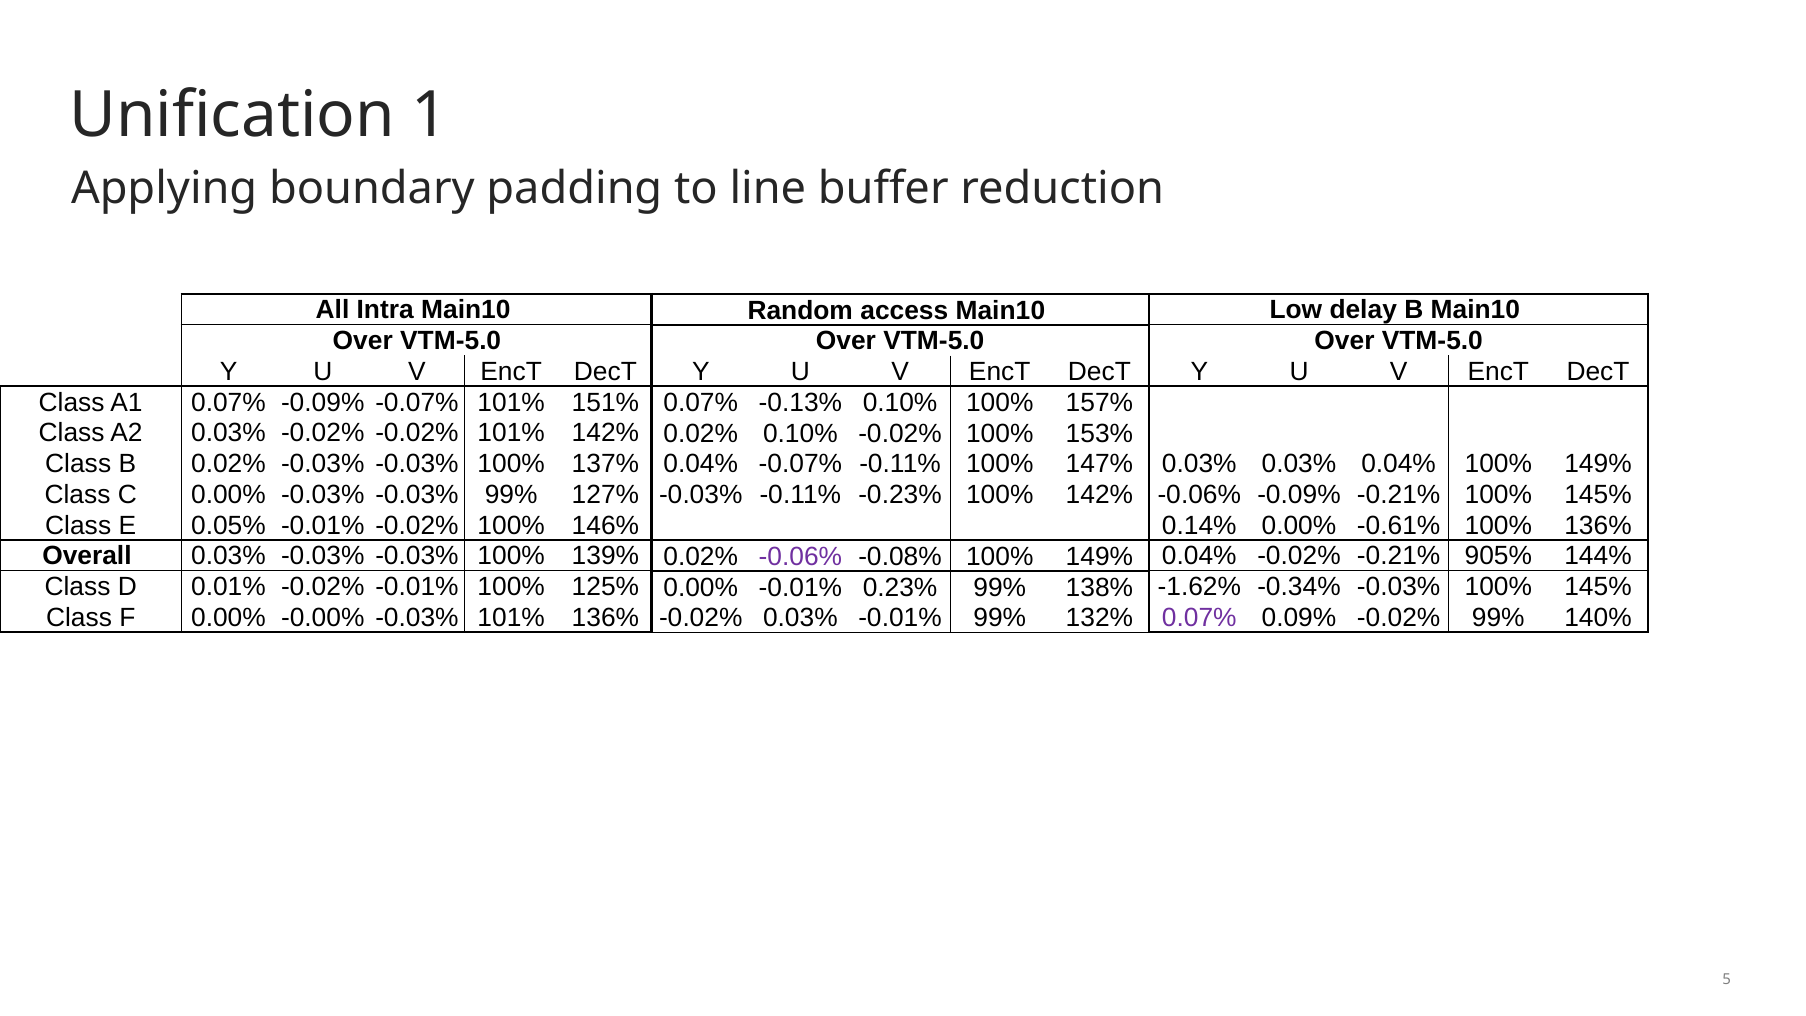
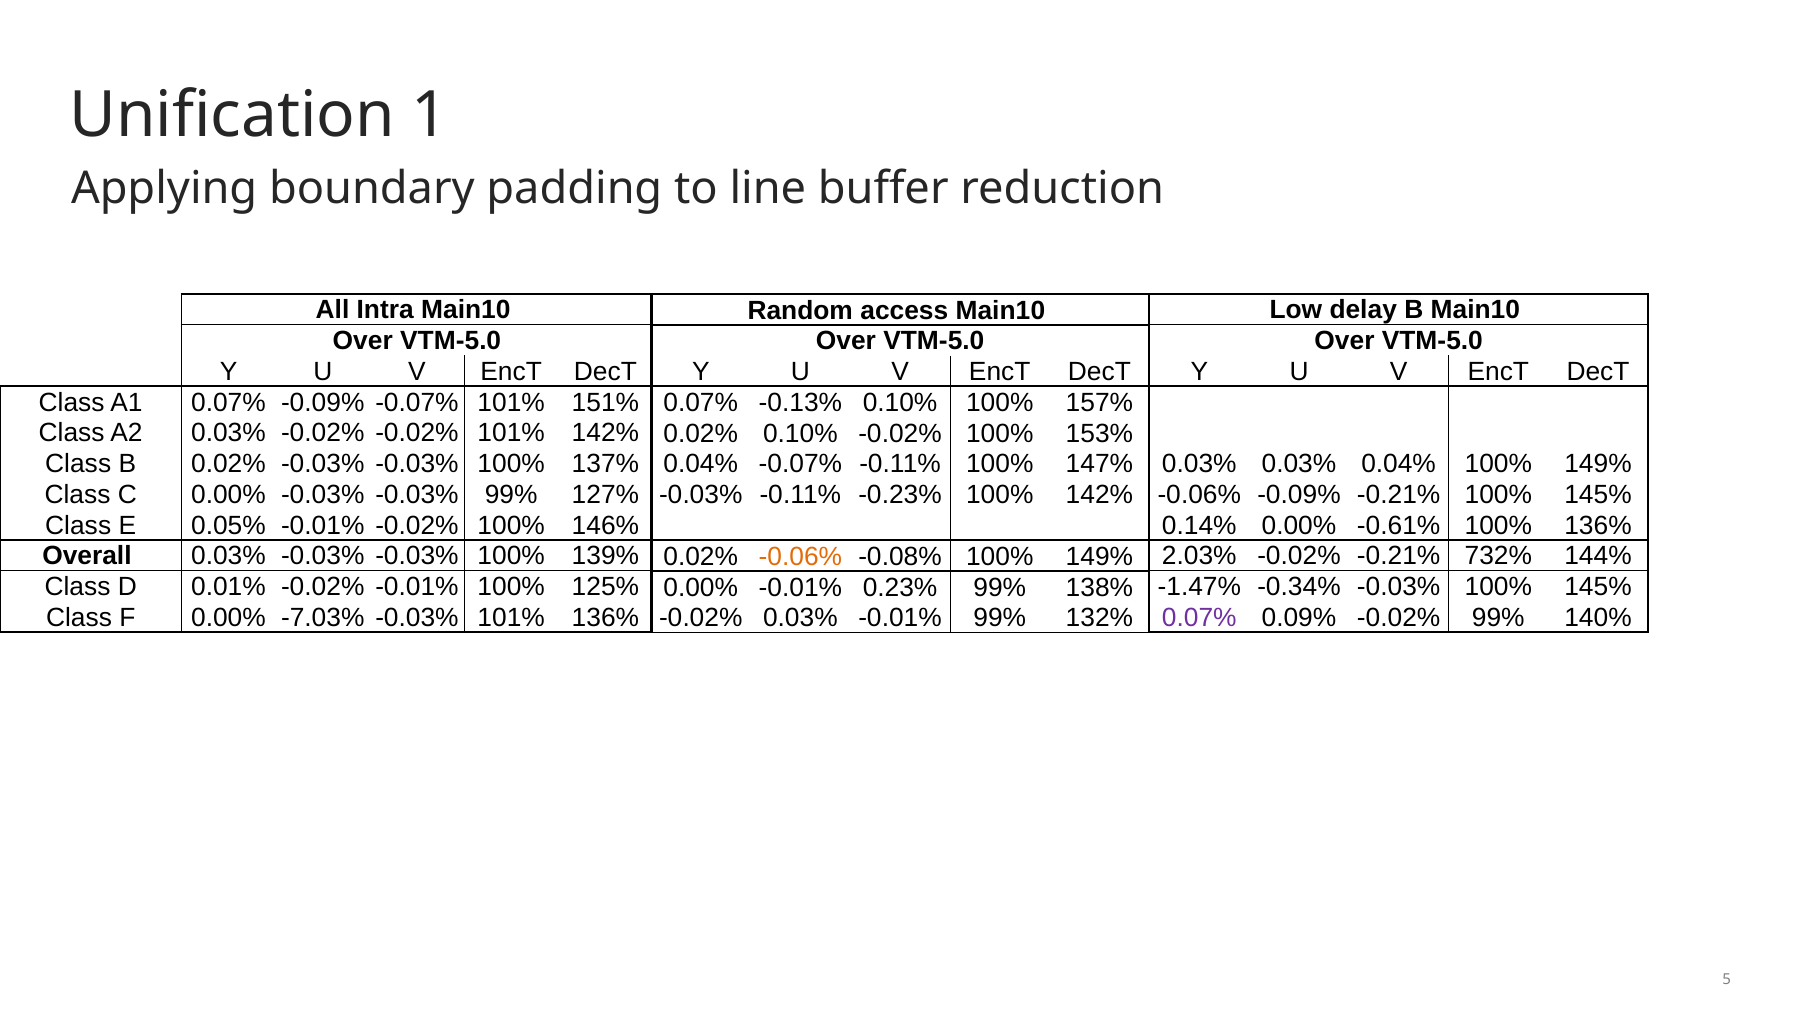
0.04%: 0.04% -> 2.03% (1199, 556)
905%: 905% -> 732% (1498, 556)
-0.06% colour: purple -> orange (800, 556)
-1.62%: -1.62% -> -1.47% (1199, 587)
-0.00%: -0.00% -> -7.03% (323, 618)
